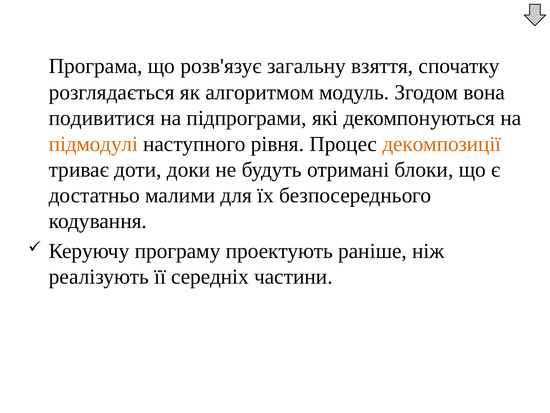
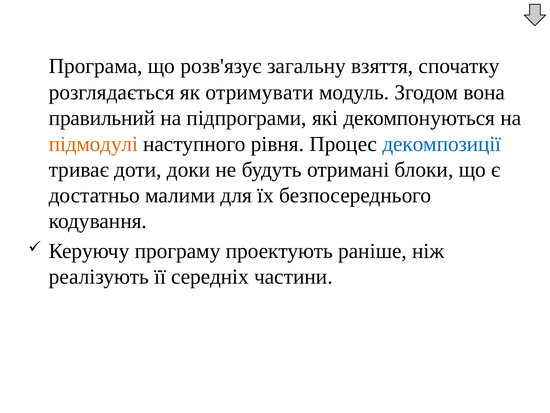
алгоритмом: алгоритмом -> отримувати (260, 92)
подивитися: подивитися -> правильний (102, 118)
декомпозиції colour: orange -> blue (442, 144)
